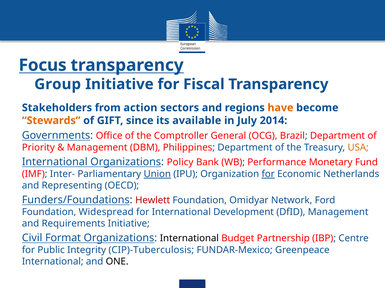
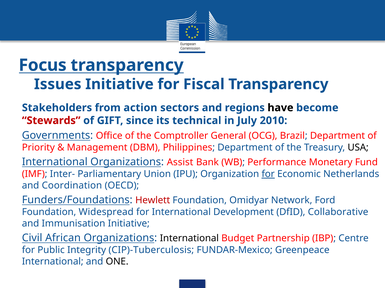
Group: Group -> Issues (58, 84)
have colour: orange -> black (280, 108)
Stewards colour: orange -> red (51, 121)
available: available -> technical (197, 121)
2014: 2014 -> 2010 (274, 121)
USA colour: orange -> black (358, 148)
Policy: Policy -> Assist (180, 163)
Union underline: present -> none (157, 174)
Representing: Representing -> Coordination (72, 186)
DfID Management: Management -> Collaborative (338, 213)
Requirements: Requirements -> Immunisation (73, 224)
Format: Format -> African (63, 238)
